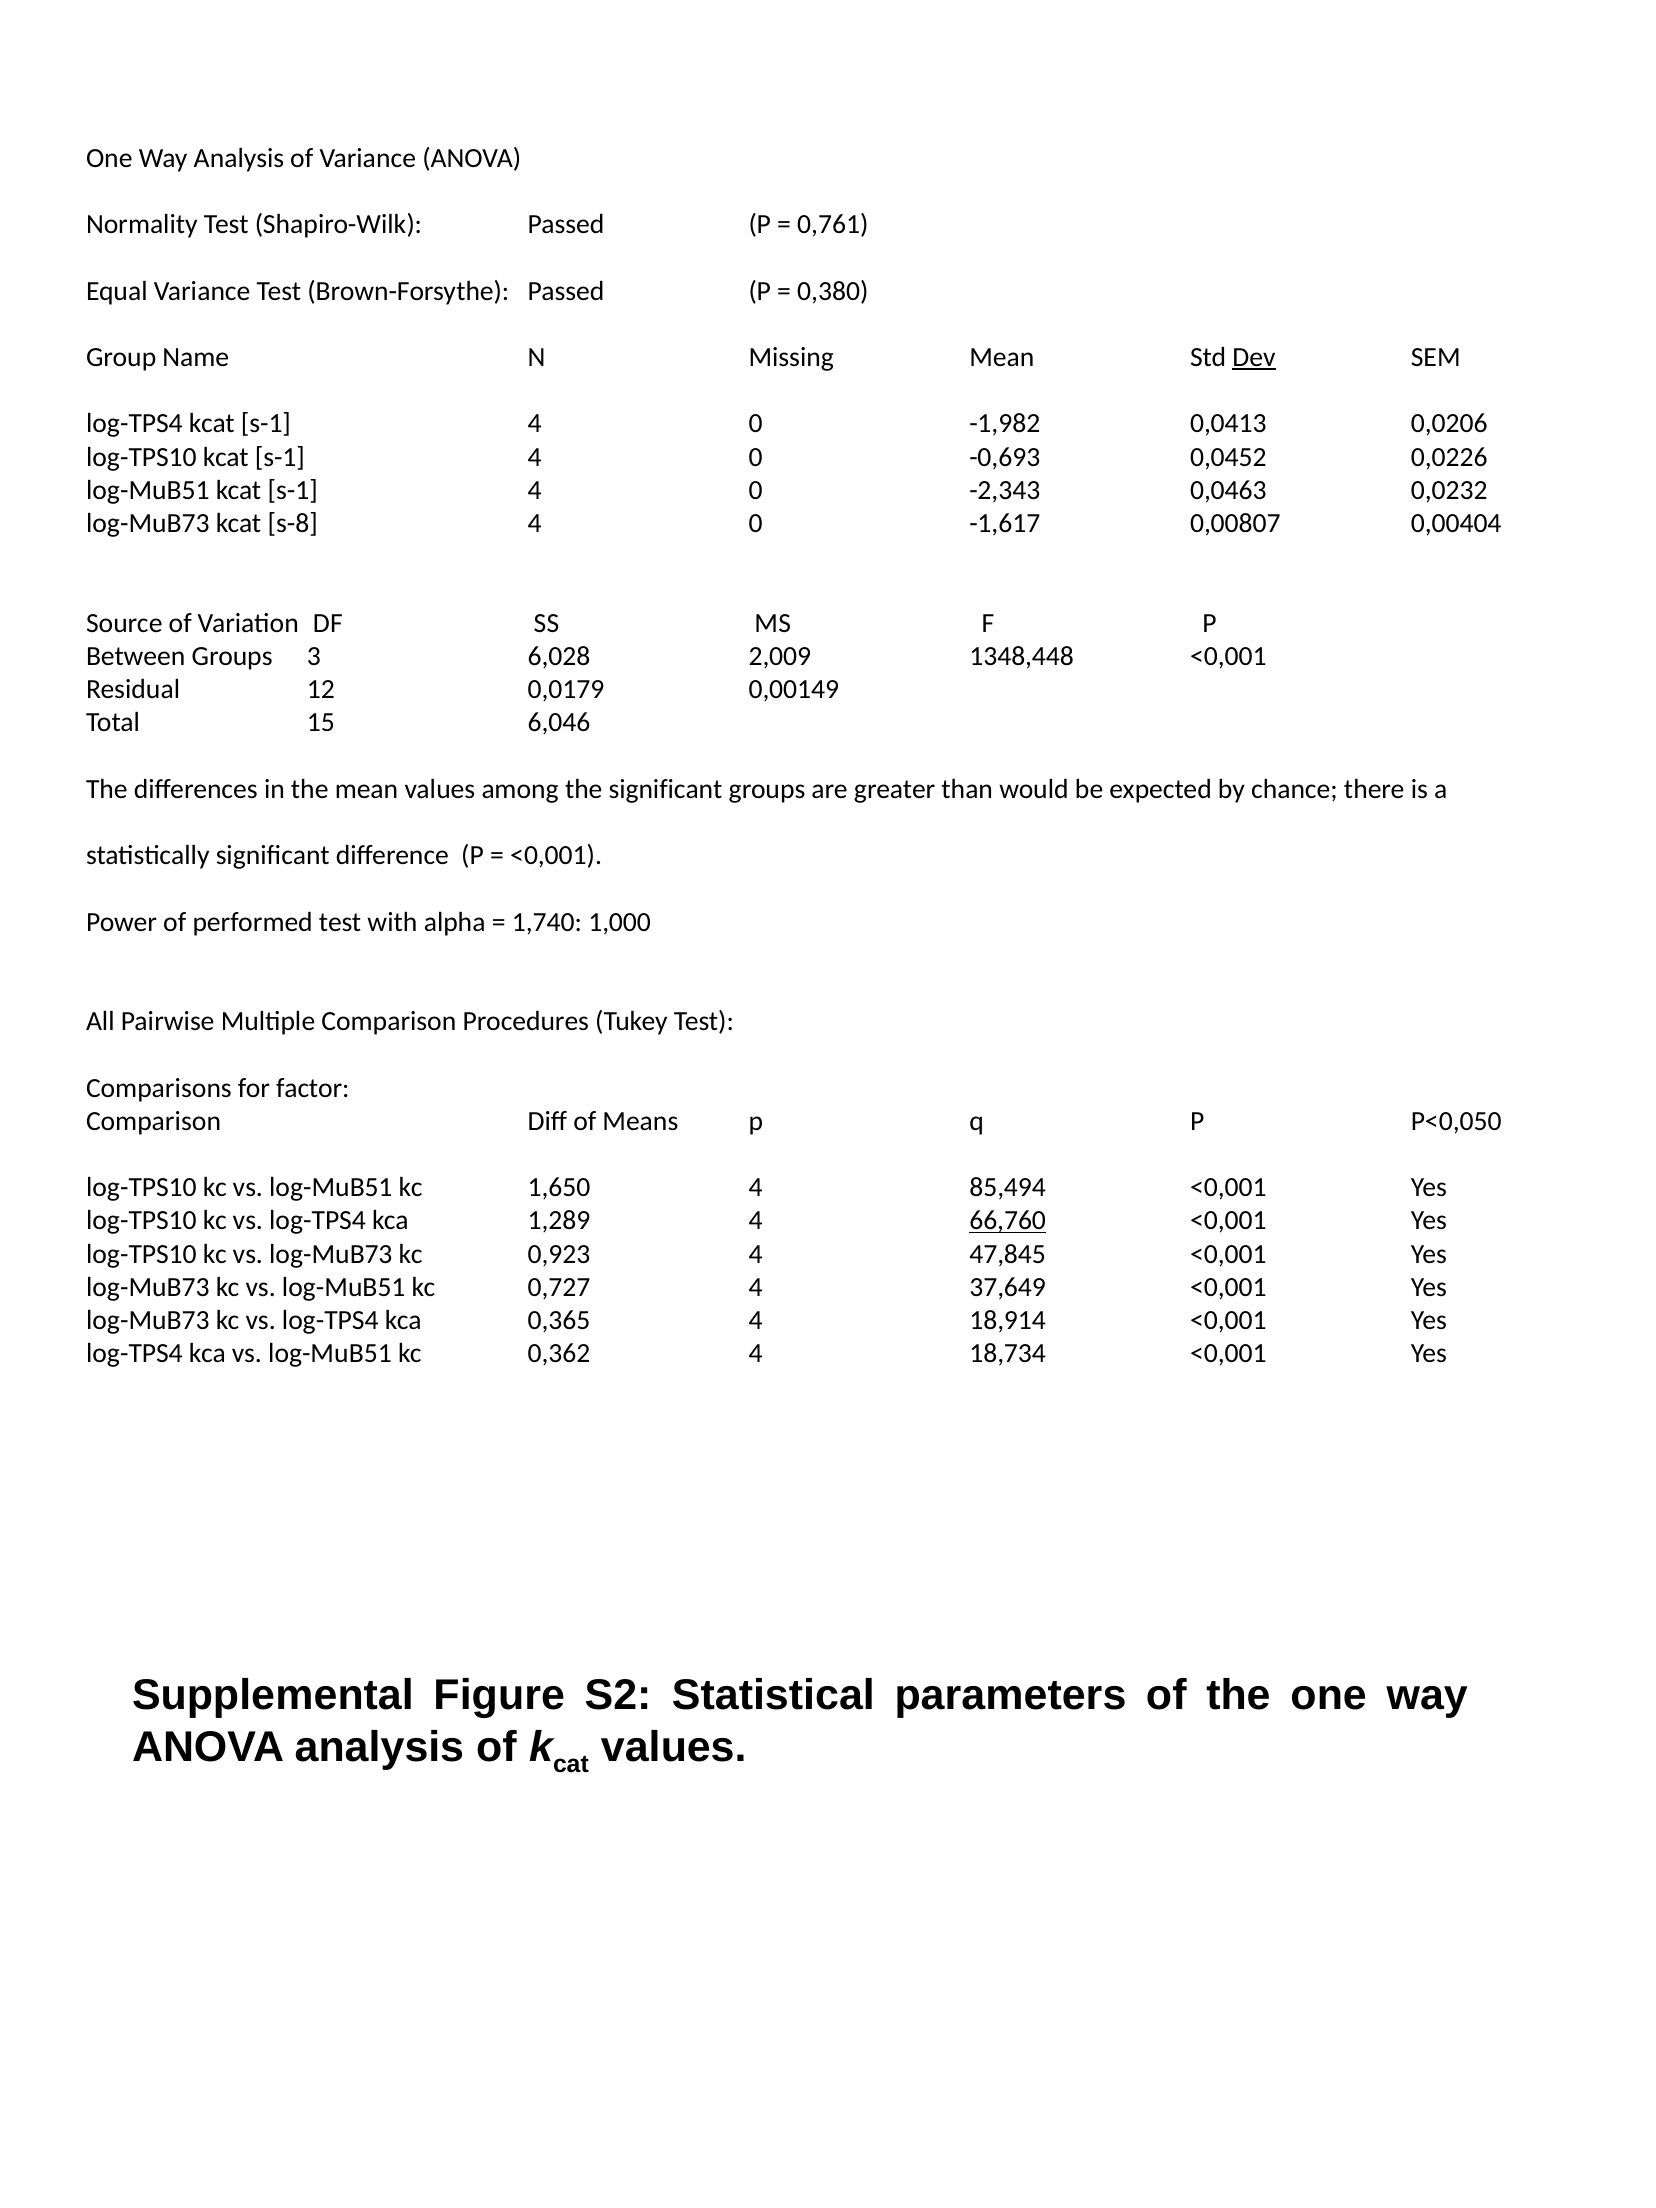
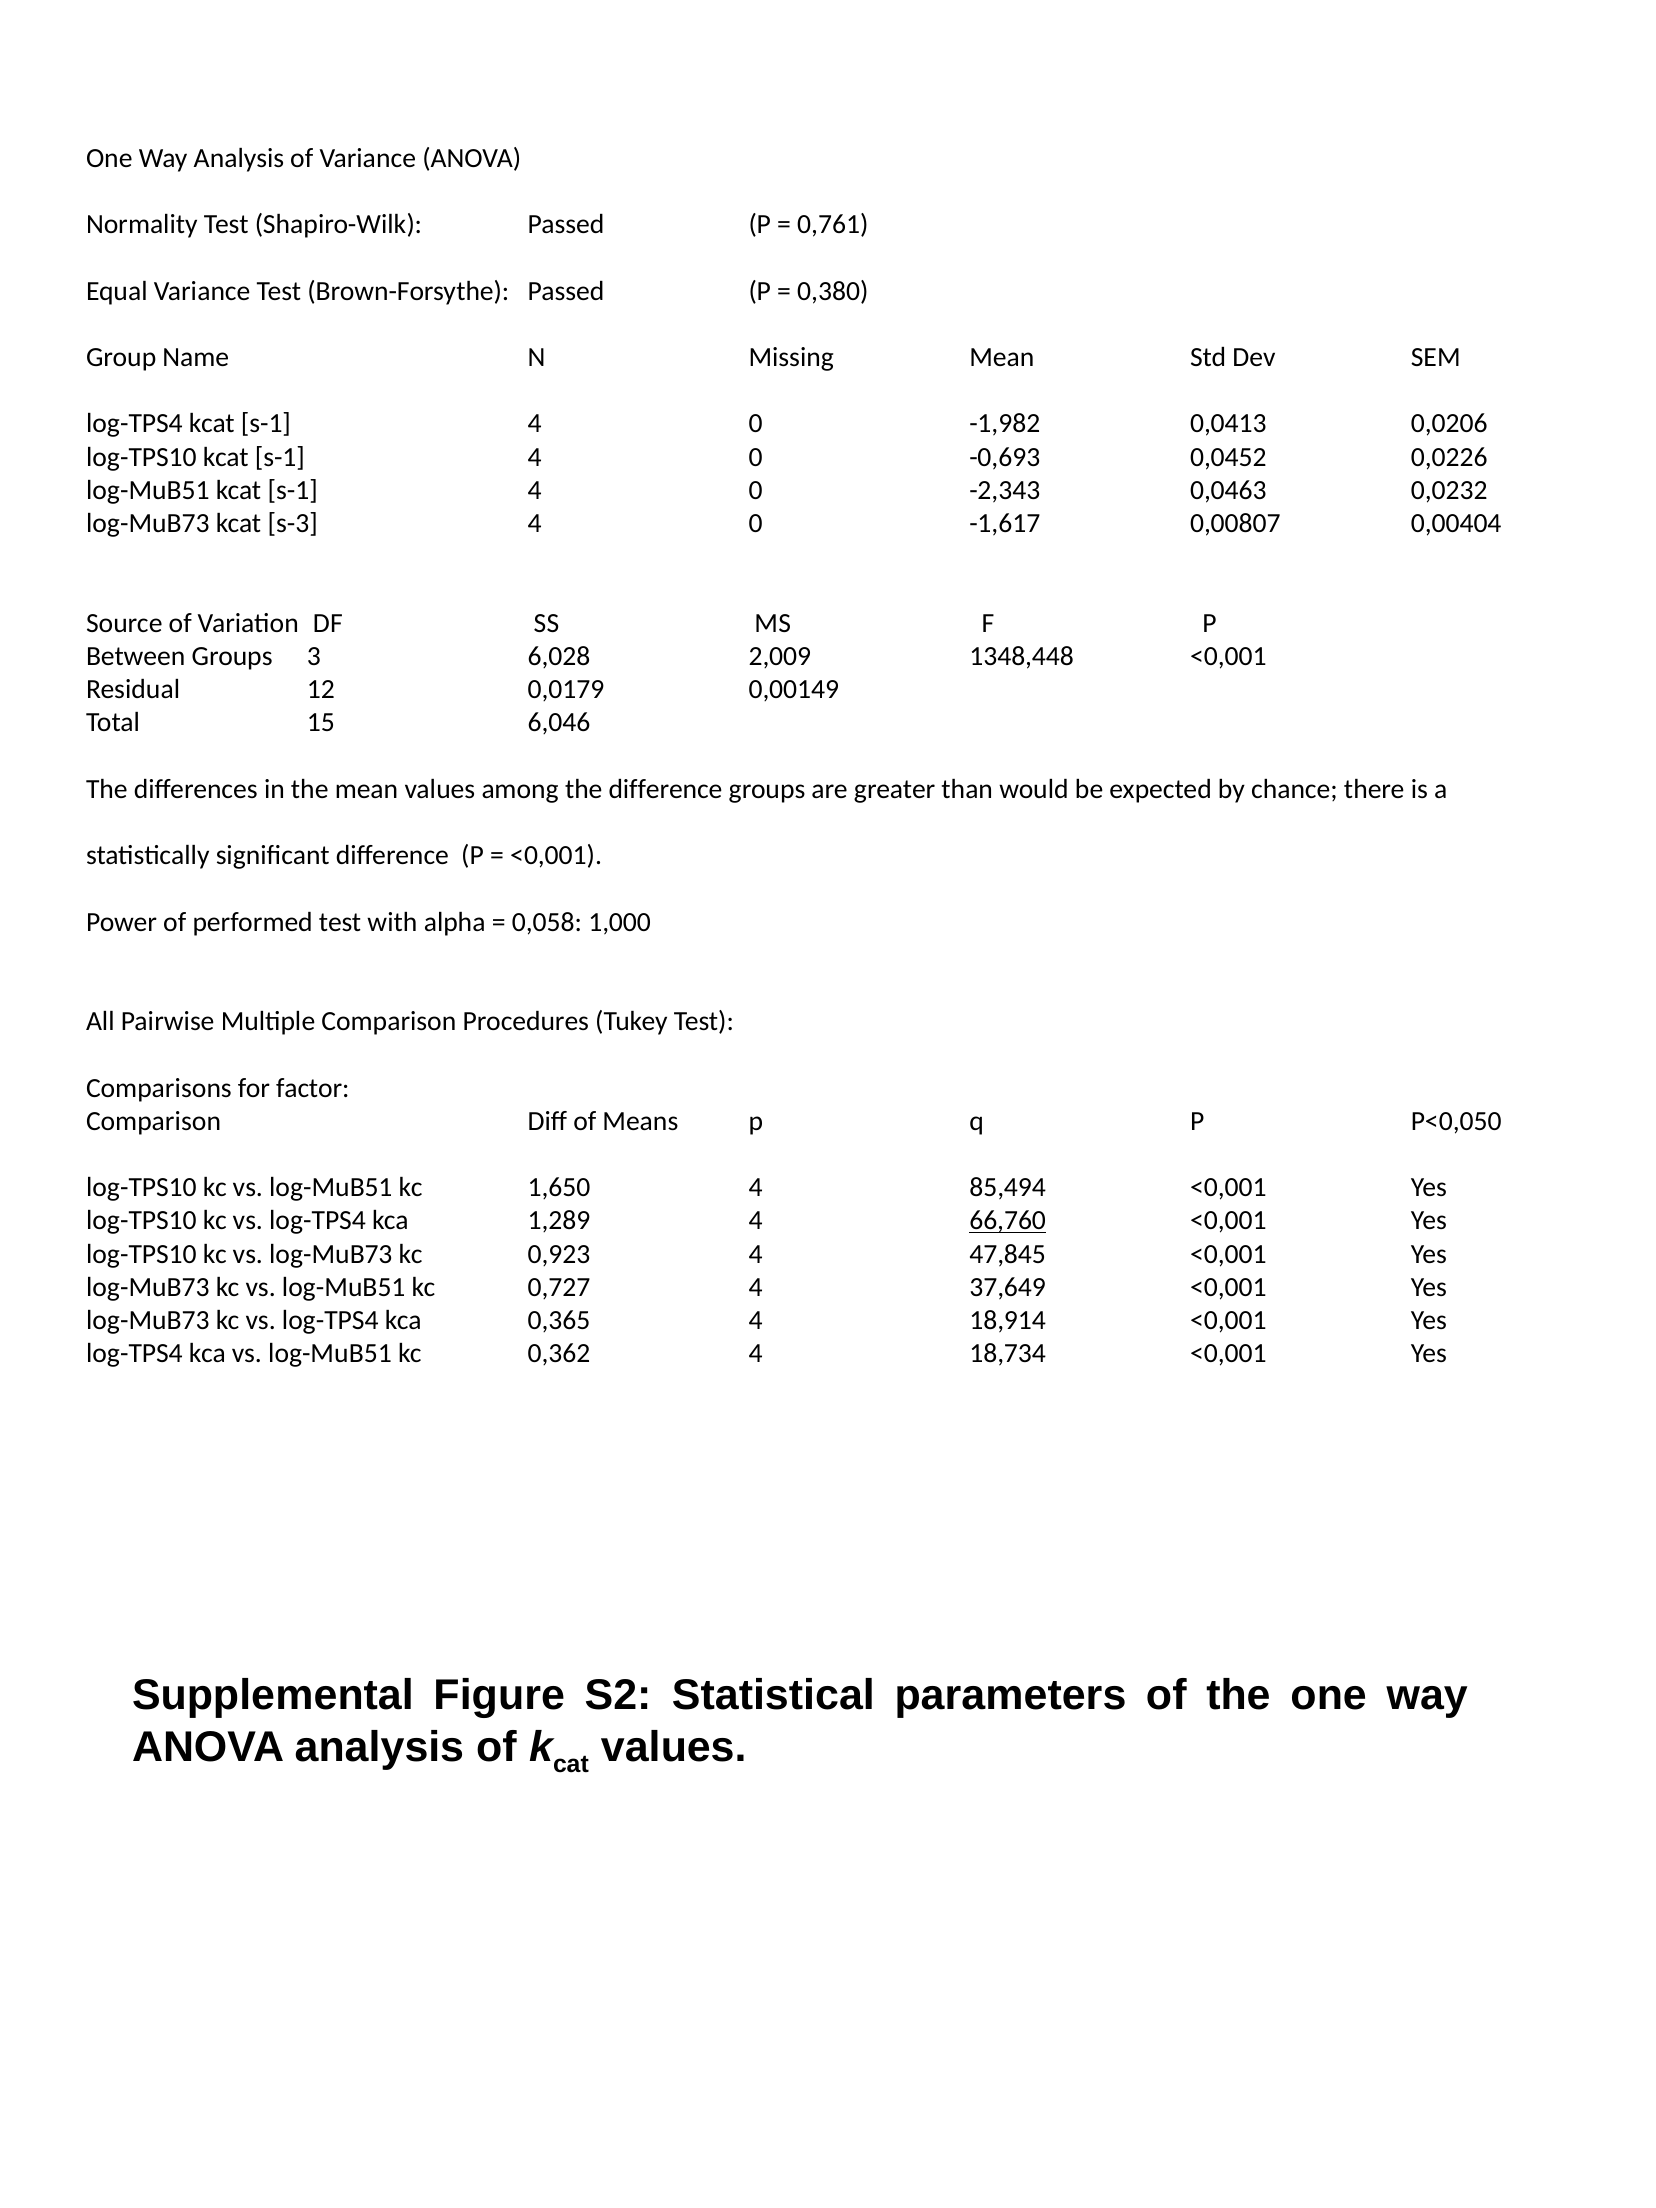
Dev underline: present -> none (1254, 357)
s-8: s-8 -> s-3 (293, 523)
the significant: significant -> difference (666, 789)
1,740: 1,740 -> 0,058 (547, 922)
